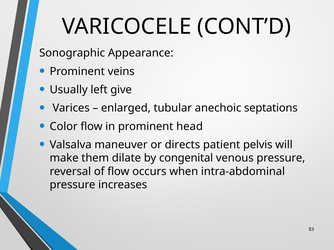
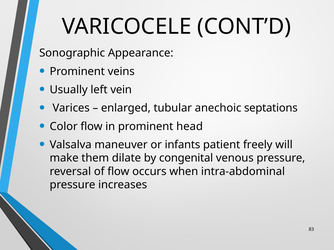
give: give -> vein (121, 90)
directs: directs -> infants (182, 145)
pelvis: pelvis -> freely (258, 145)
